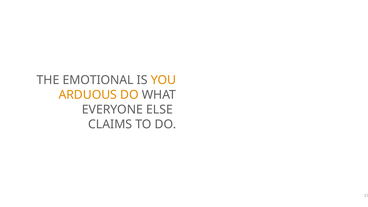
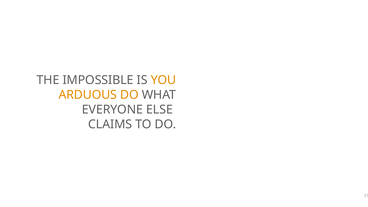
EMOTIONAL: EMOTIONAL -> IMPOSSIBLE (98, 80)
